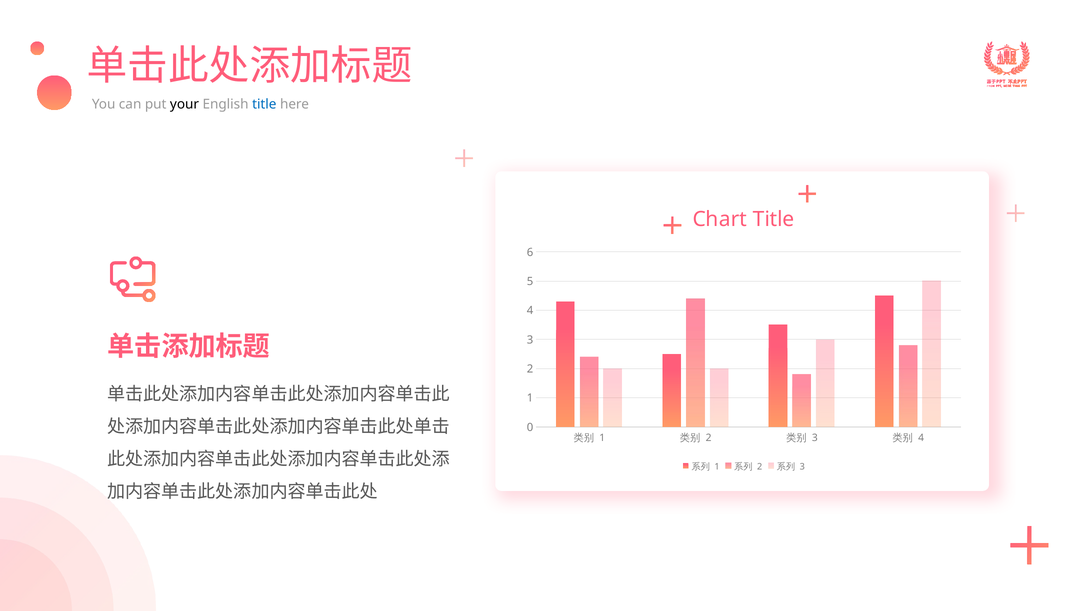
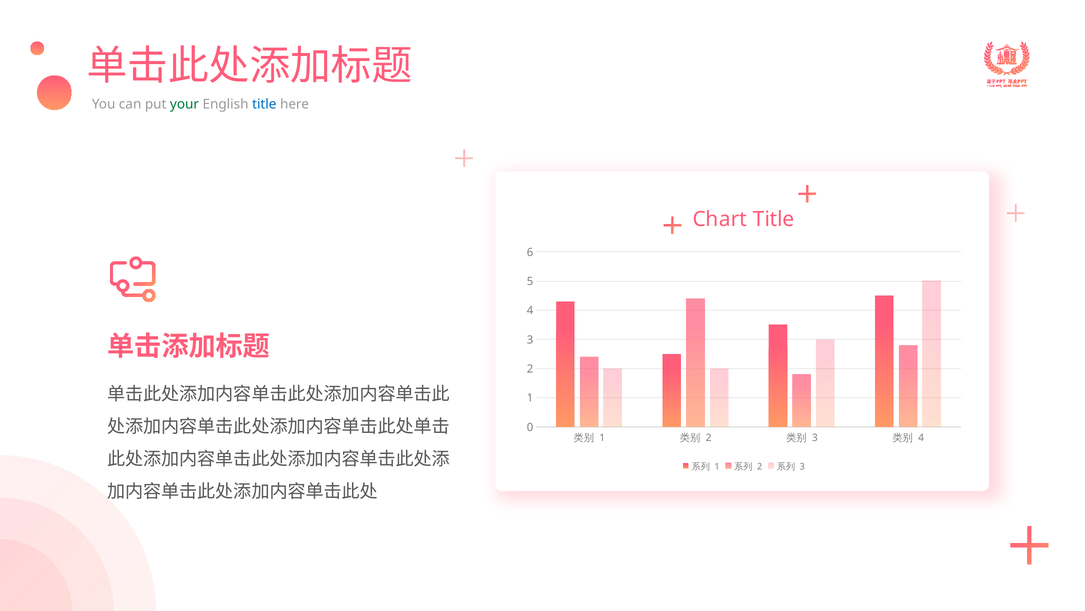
your colour: black -> green (185, 104)
